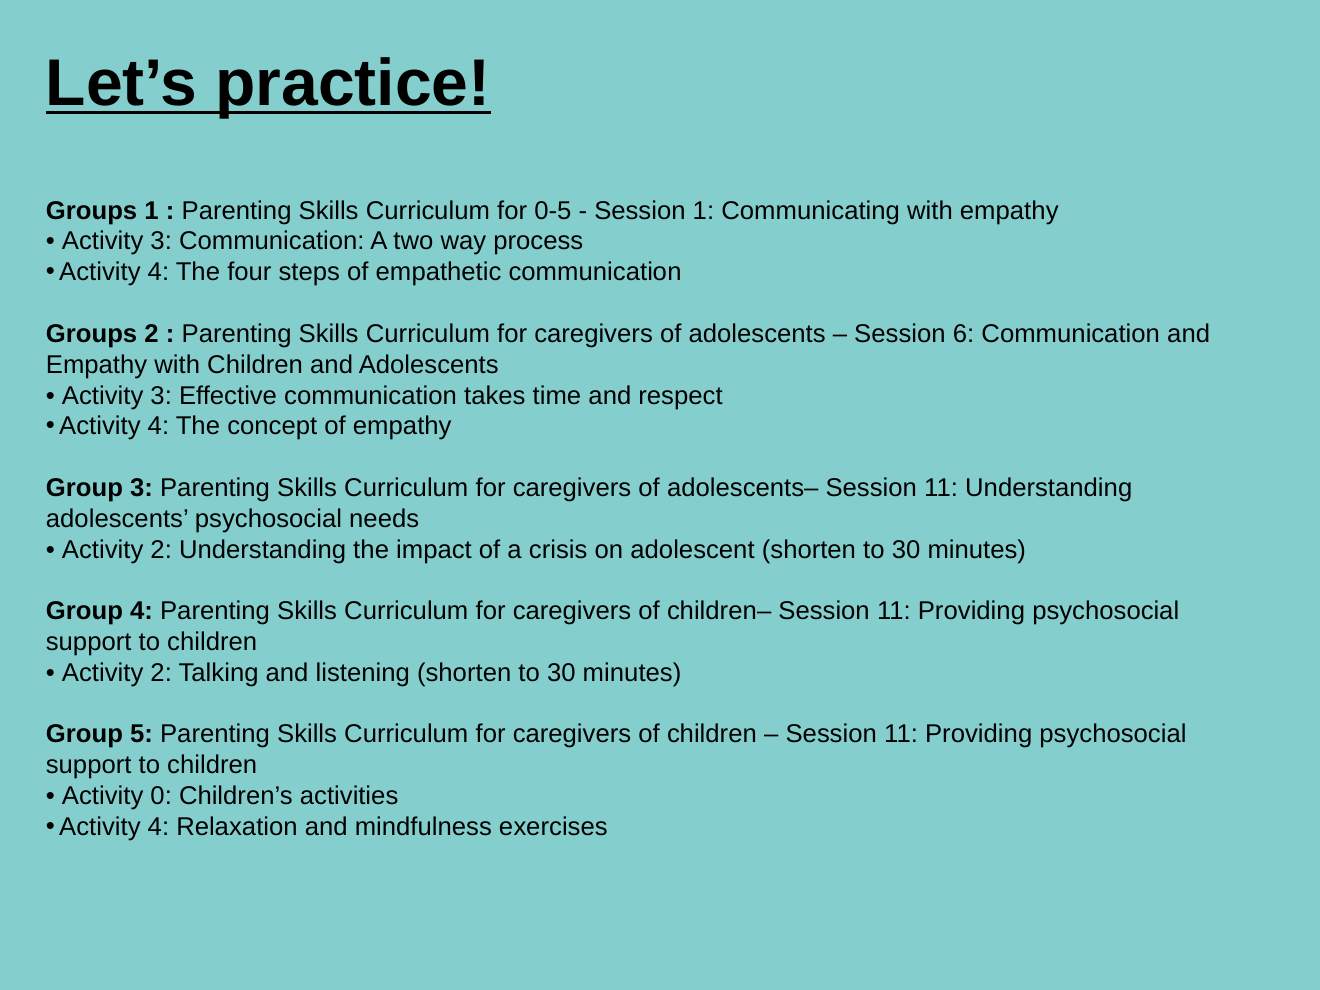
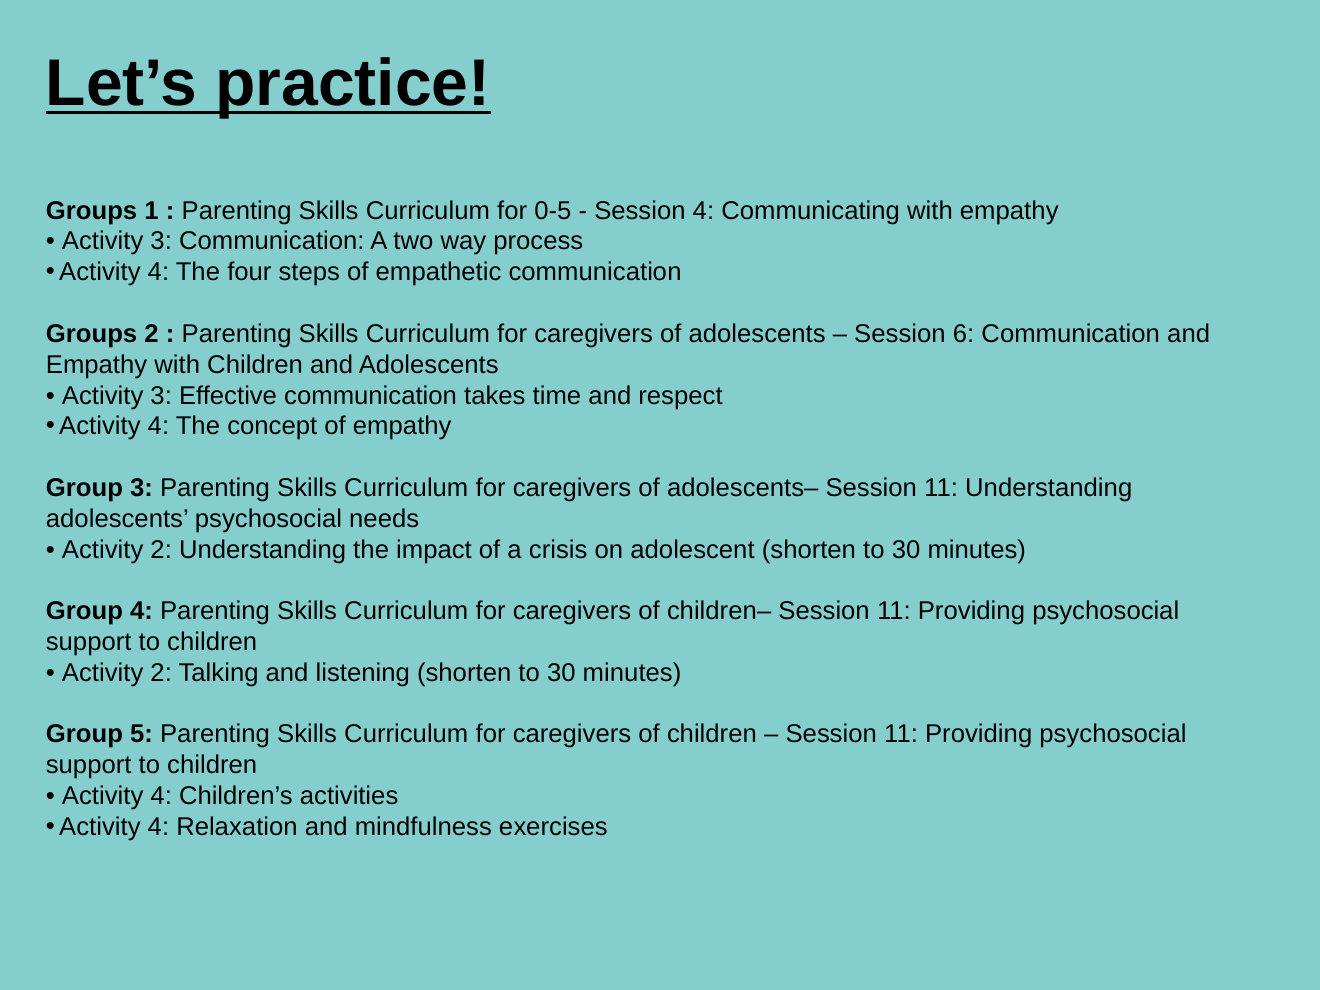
Session 1: 1 -> 4 (703, 211)
0: 0 -> 4 (161, 796)
